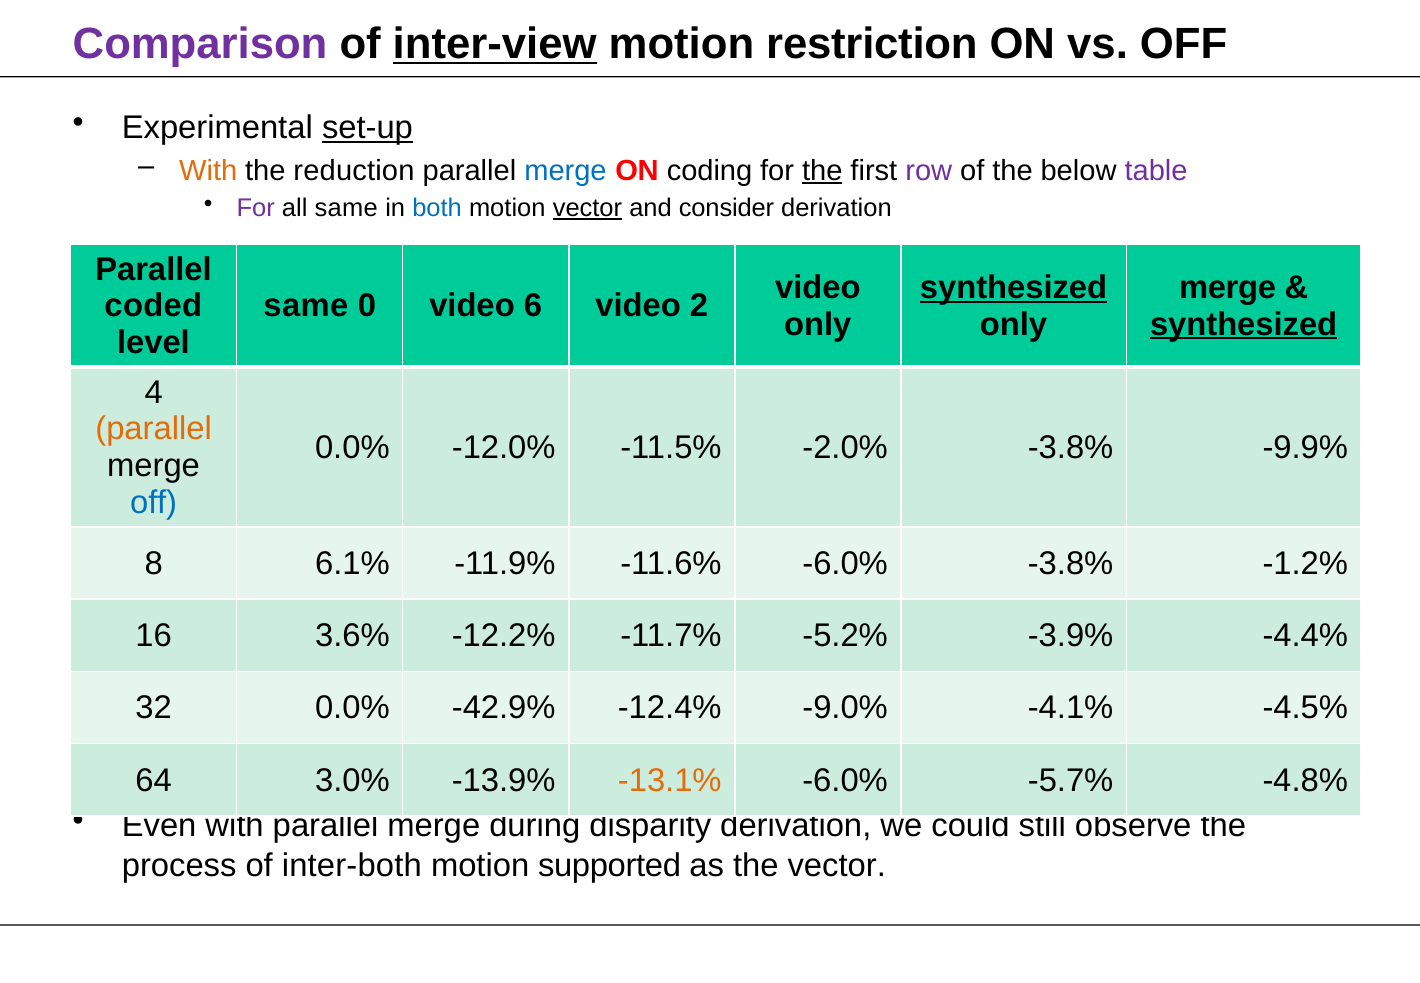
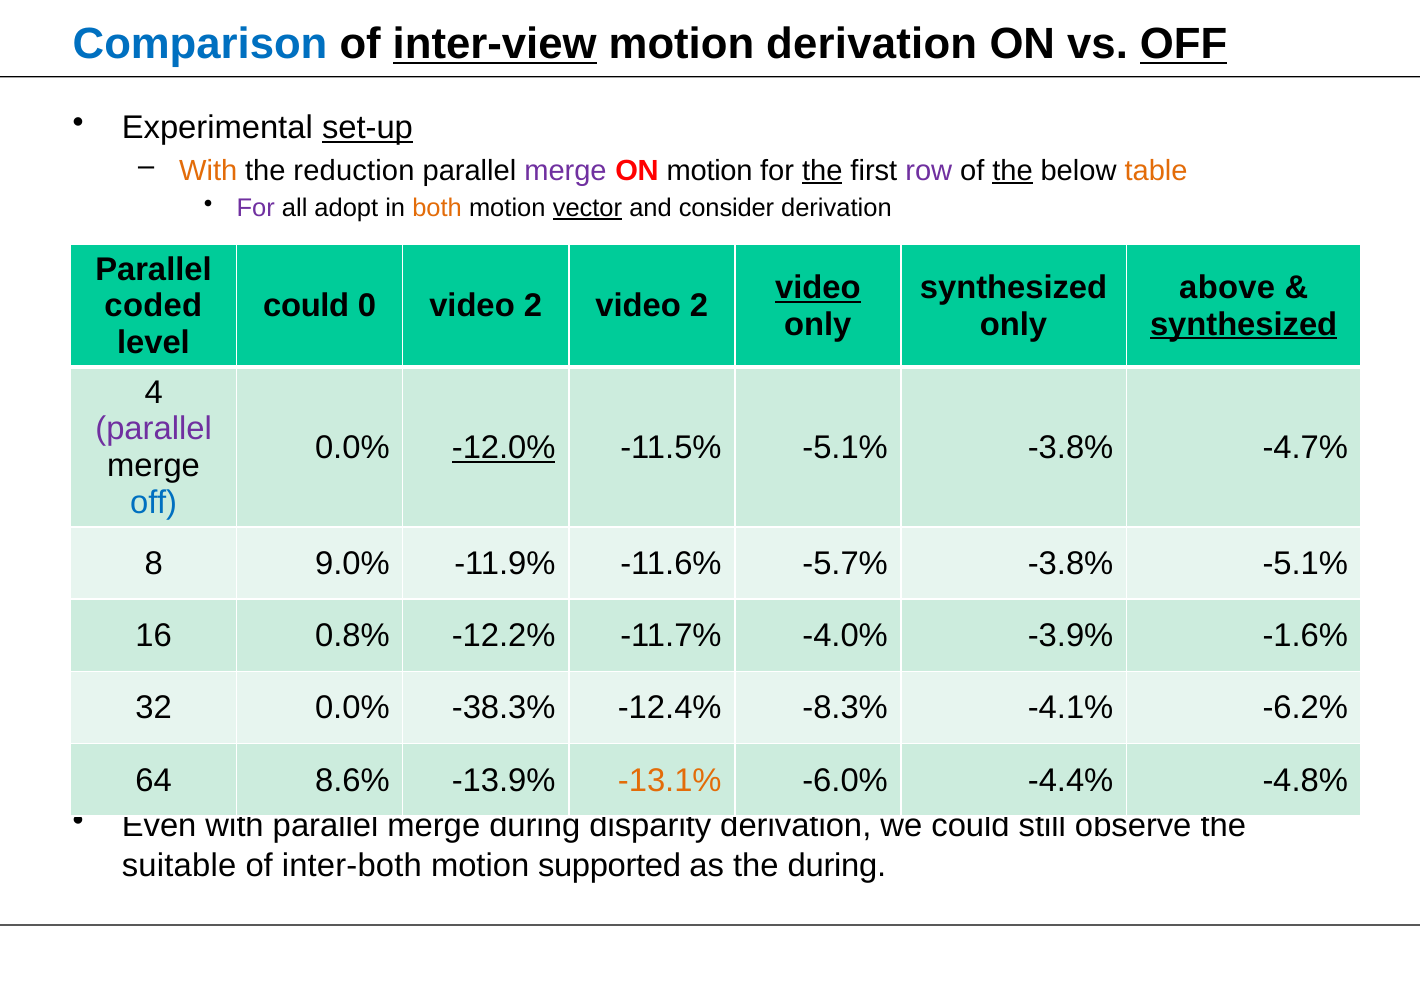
Comparison colour: purple -> blue (200, 44)
motion restriction: restriction -> derivation (872, 44)
OFF underline: none -> present (1184, 44)
merge colour: blue -> purple (565, 170)
ON coding: coding -> motion (710, 170)
the underline: none -> present (1013, 170)
table colour: purple -> orange (1156, 170)
all same: same -> adopt (346, 208)
both colour: blue -> orange (437, 208)
video underline: none -> present (818, 288)
synthesized underline: present -> none (1014, 288)
merge: merge -> above (1227, 288)
same: same -> could (306, 306)
0 video 6: 6 -> 2 (533, 306)
parallel colour: orange -> purple (154, 429)
-12.0% underline: none -> present (504, 448)
-11.5% -2.0%: -2.0% -> -5.1% (845, 448)
-9.9%: -9.9% -> -4.7% (1305, 448)
6.1%: 6.1% -> 9.0% (352, 564)
-11.6% -6.0%: -6.0% -> -5.7% (845, 564)
-3.8% -1.2%: -1.2% -> -5.1% (1305, 564)
3.6%: 3.6% -> 0.8% (352, 636)
-5.2%: -5.2% -> -4.0% (845, 636)
-4.4%: -4.4% -> -1.6% (1305, 636)
-42.9%: -42.9% -> -38.3% (504, 708)
-9.0%: -9.0% -> -8.3% (845, 708)
-4.5%: -4.5% -> -6.2% (1305, 708)
3.0%: 3.0% -> 8.6% (352, 780)
-5.7%: -5.7% -> -4.4% (1071, 780)
process: process -> suitable (179, 865)
the vector: vector -> during (837, 865)
